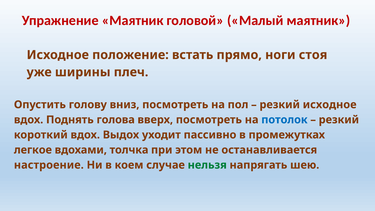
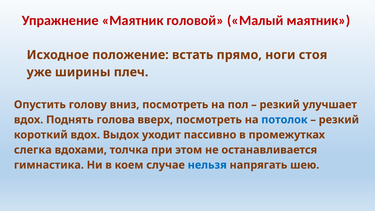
резкий исходное: исходное -> улучшает (330, 105)
легкое: легкое -> слегка (33, 150)
настроение: настроение -> гимнастика (49, 165)
нельзя colour: green -> blue (207, 165)
